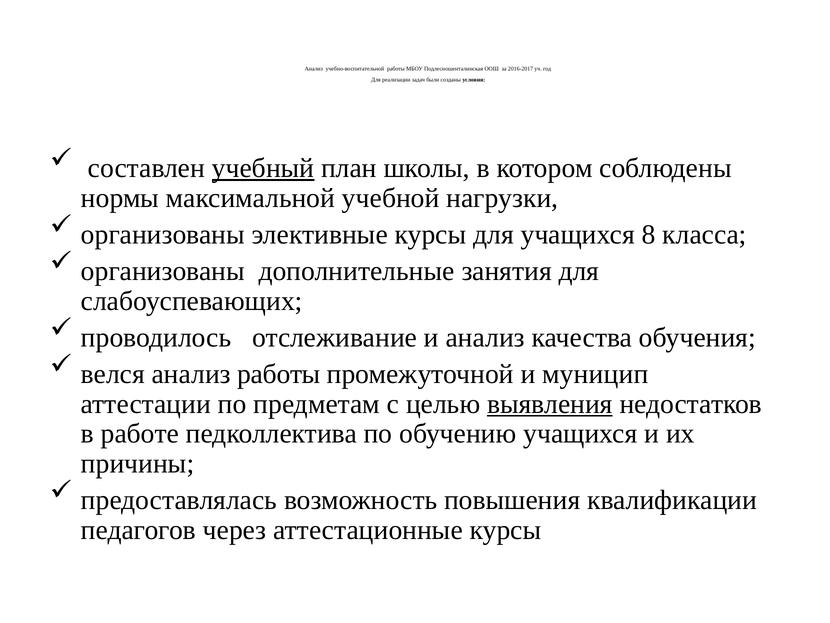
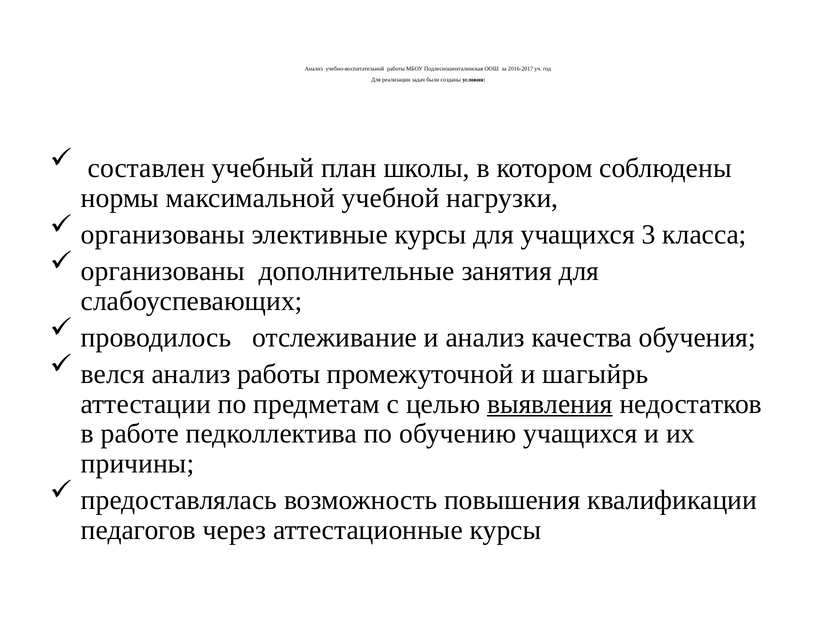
учебный underline: present -> none (263, 168)
8: 8 -> 3 (649, 234)
муницип: муницип -> шагыйрь (595, 374)
